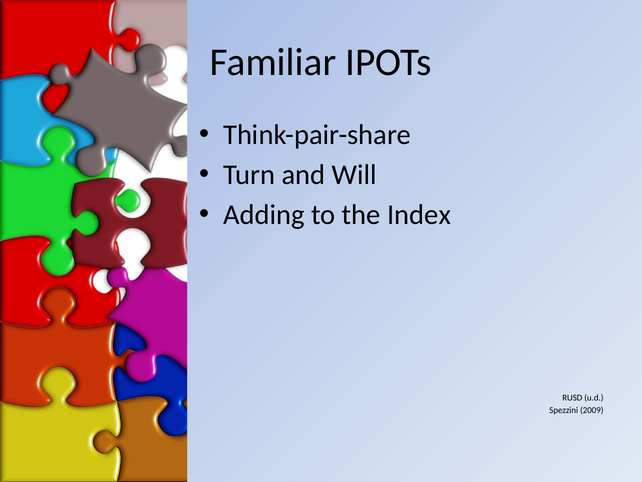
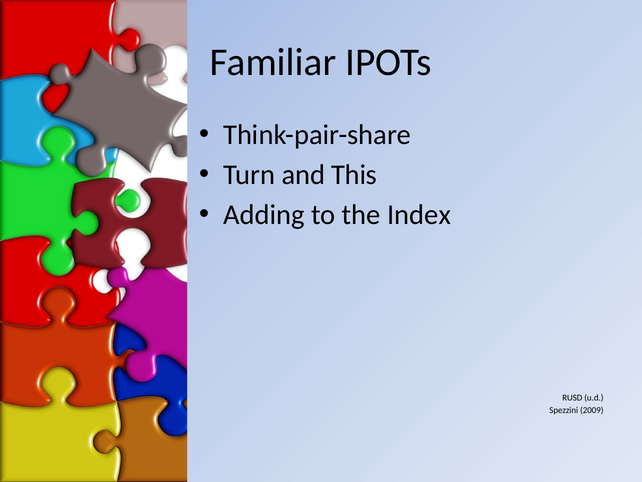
Will: Will -> This (354, 175)
